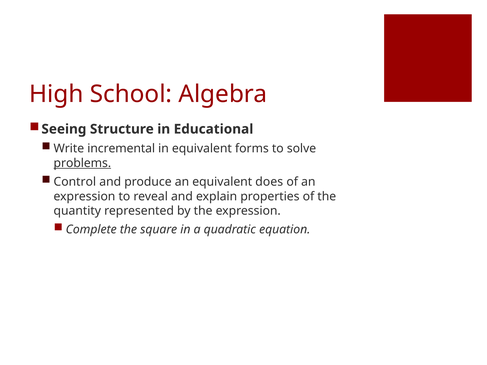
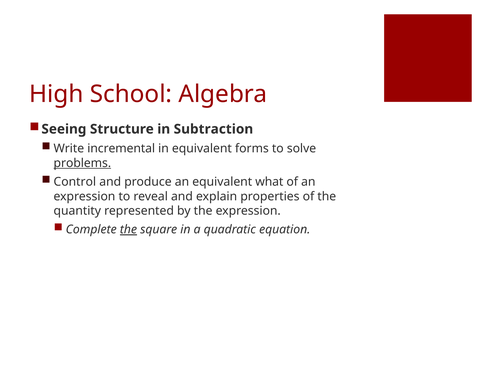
Educational: Educational -> Subtraction (213, 129)
does: does -> what (269, 182)
the underline: none -> present (128, 230)
